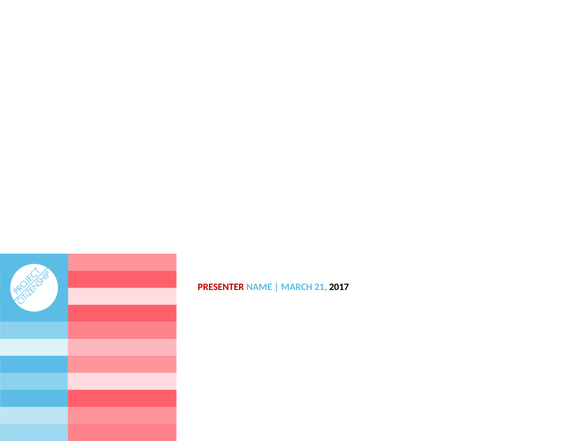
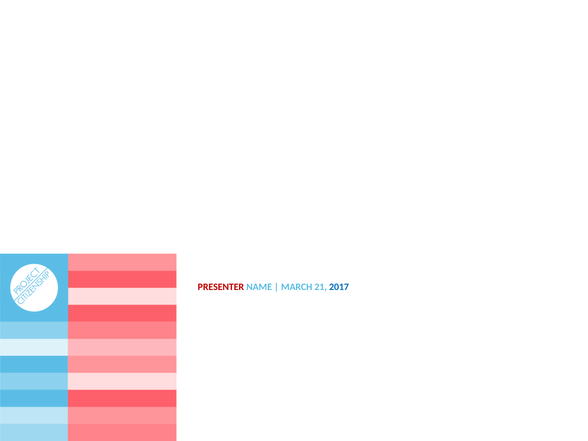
2017 colour: black -> blue (339, 287)
